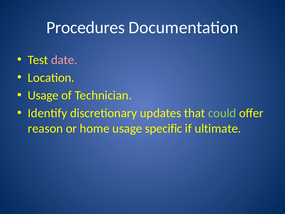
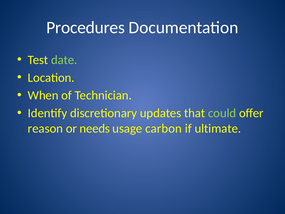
date colour: pink -> light green (64, 60)
Usage: Usage -> When (43, 95)
home: home -> needs (95, 128)
specific: specific -> carbon (164, 128)
